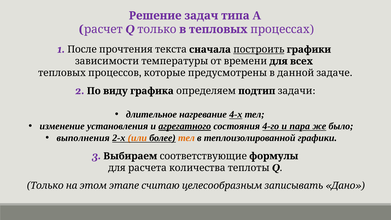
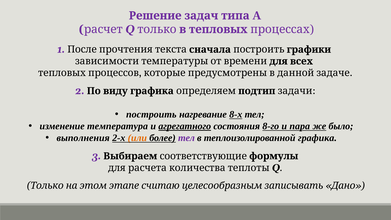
построить underline: present -> none (259, 49)
длительное: длительное -> построить (151, 114)
4-х: 4-х -> 8-х (236, 114)
установления: установления -> температура (117, 126)
4-го: 4-го -> 8-го (271, 126)
тел colour: orange -> purple (186, 138)
теплоизолированной графики: графики -> графика (317, 138)
